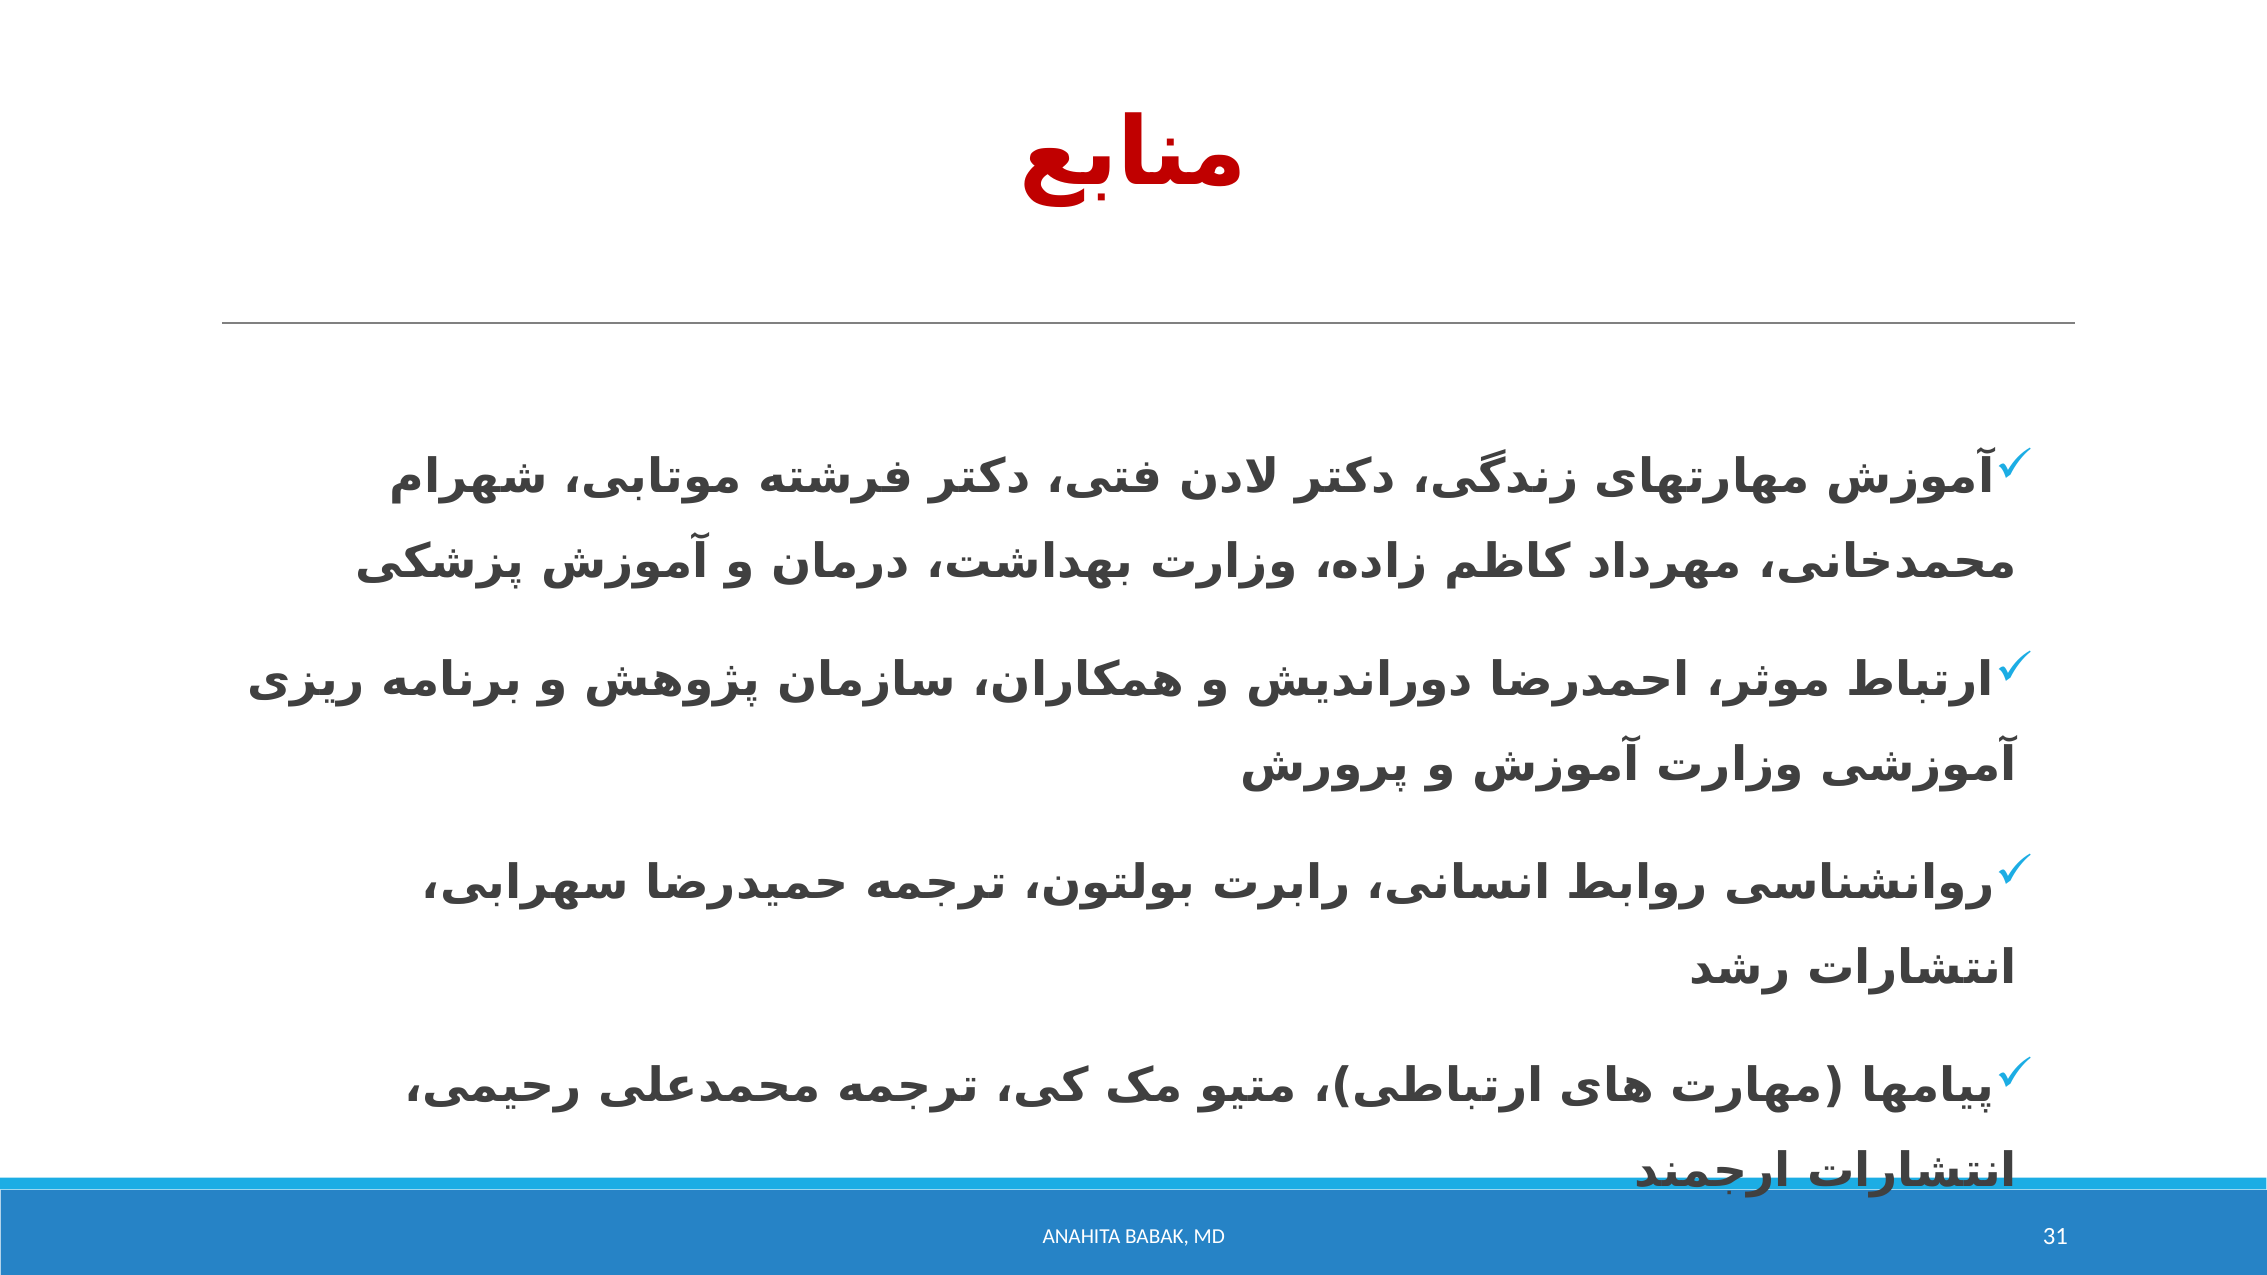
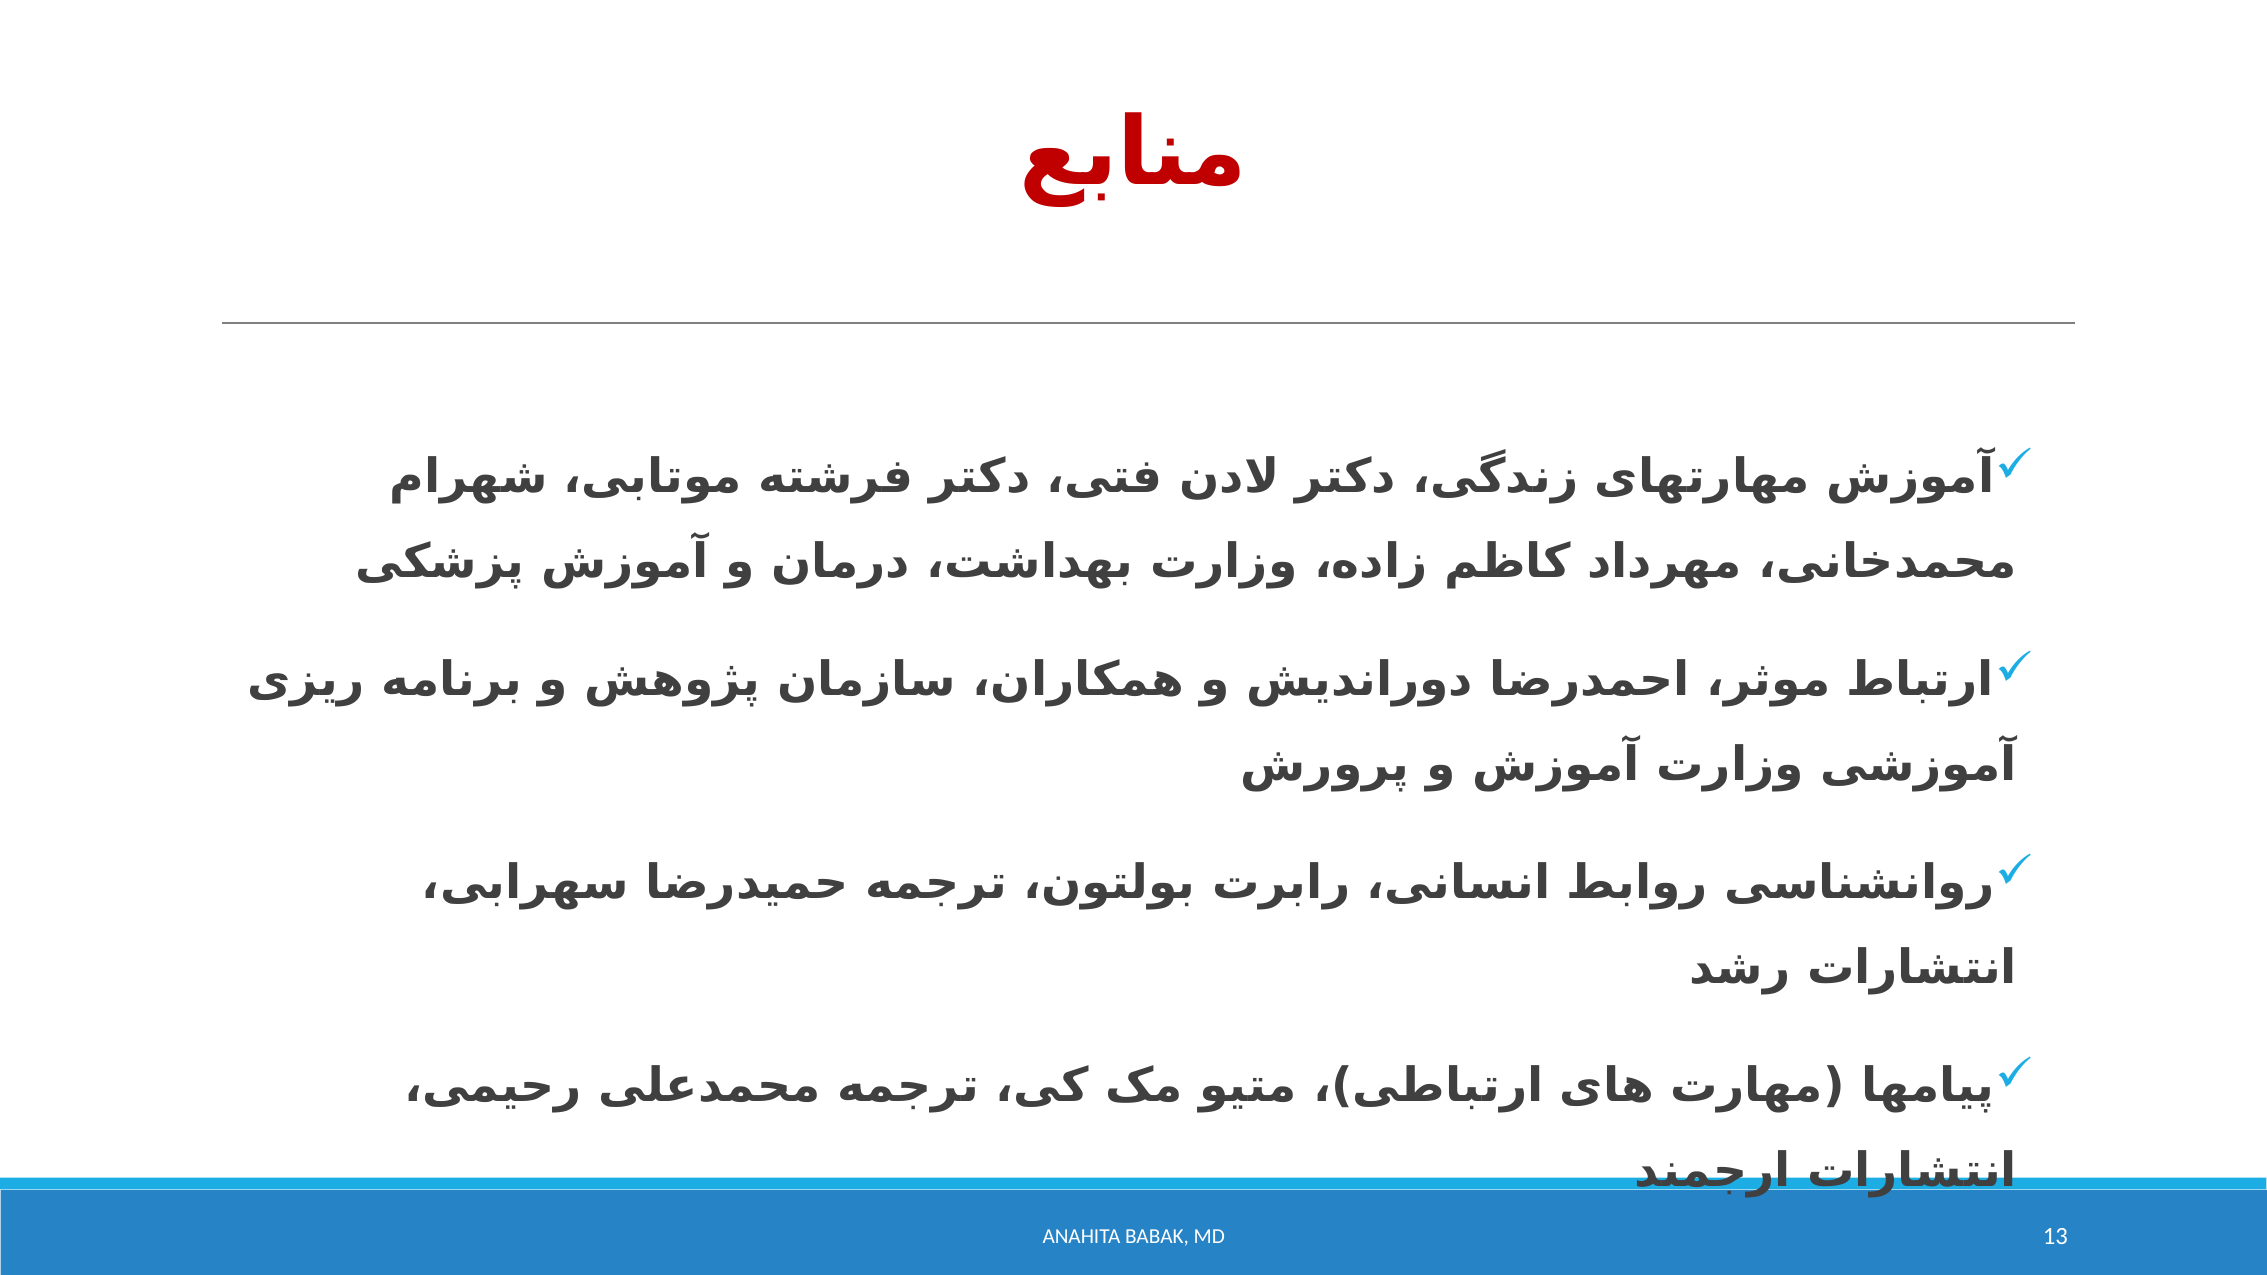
31: 31 -> 13 (2055, 1237)
